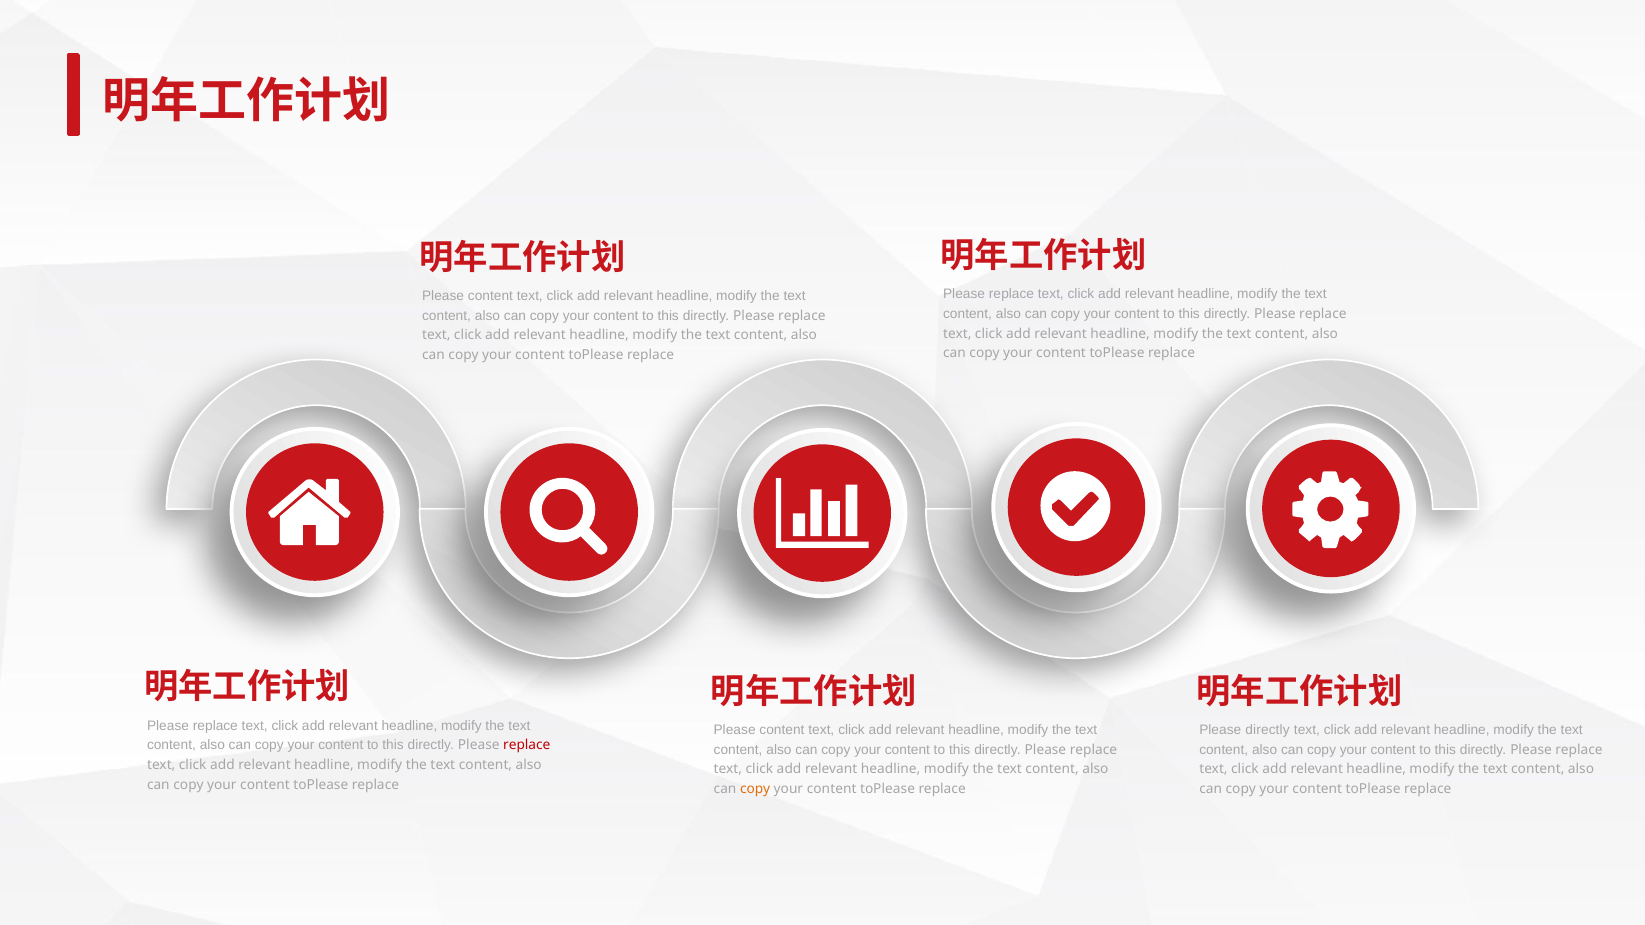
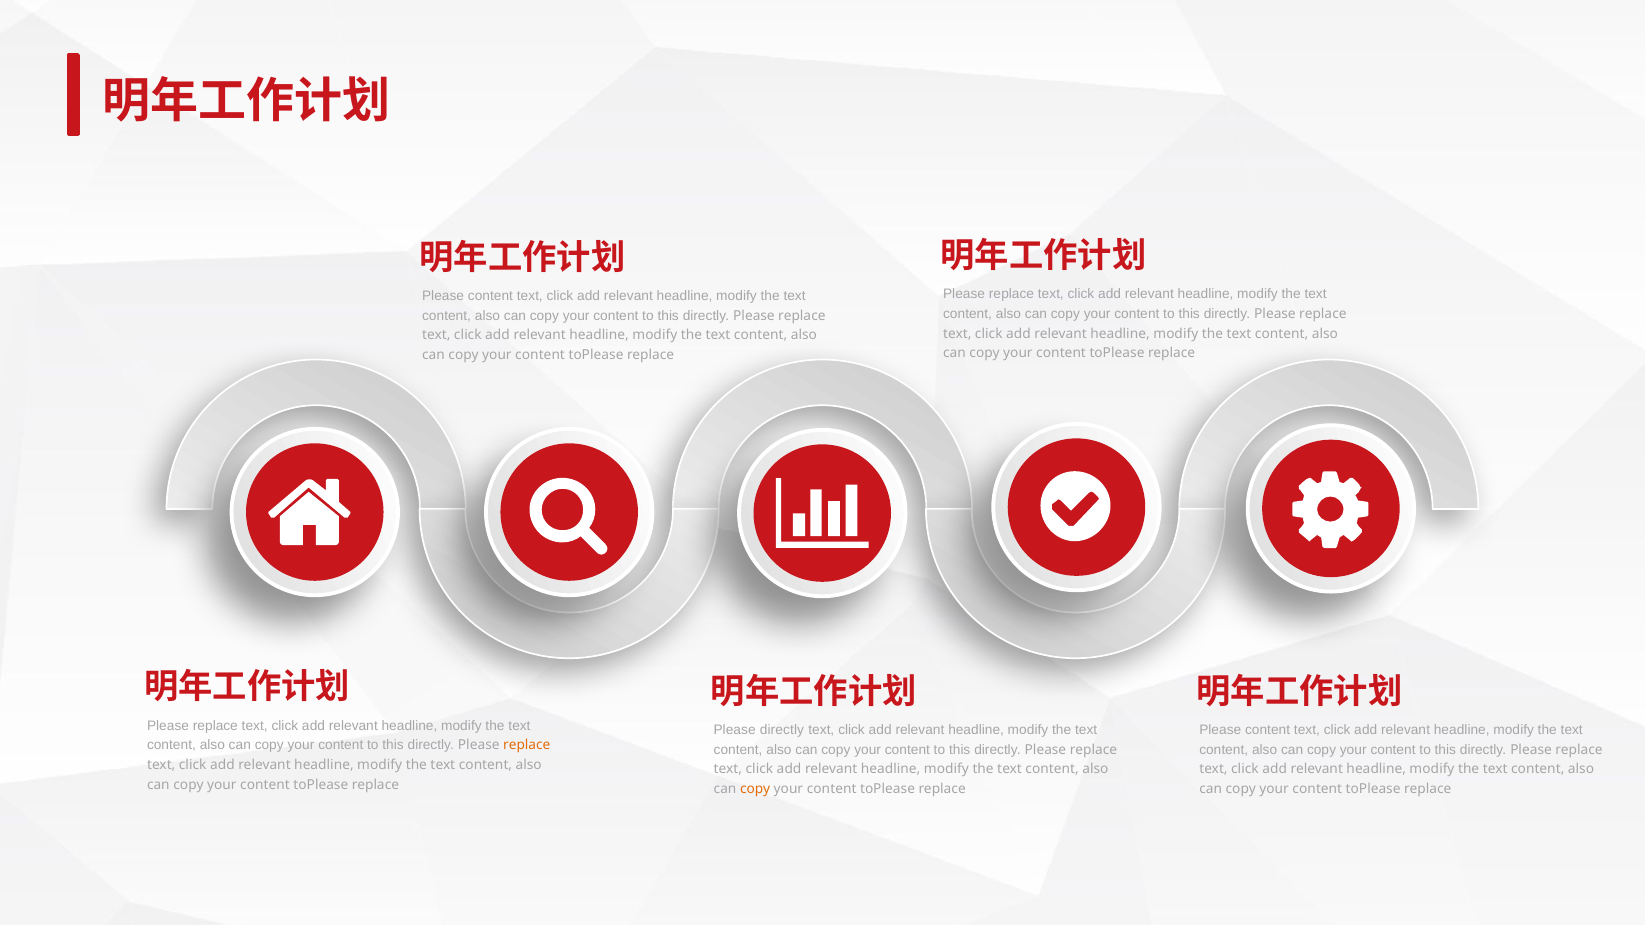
content: content -> directly (782, 730)
directly: directly -> content (1268, 730)
replace colour: red -> orange (527, 745)
